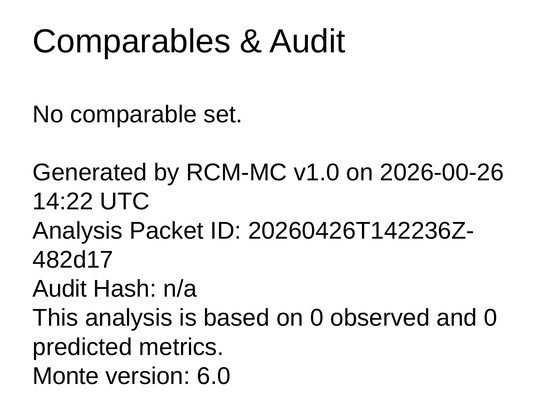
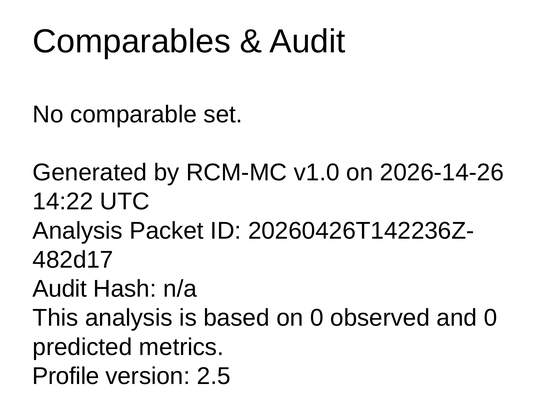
2026-00-26: 2026-00-26 -> 2026-14-26 (442, 172)
Monte: Monte -> Profile (66, 376)
6.0: 6.0 -> 2.5 (214, 376)
